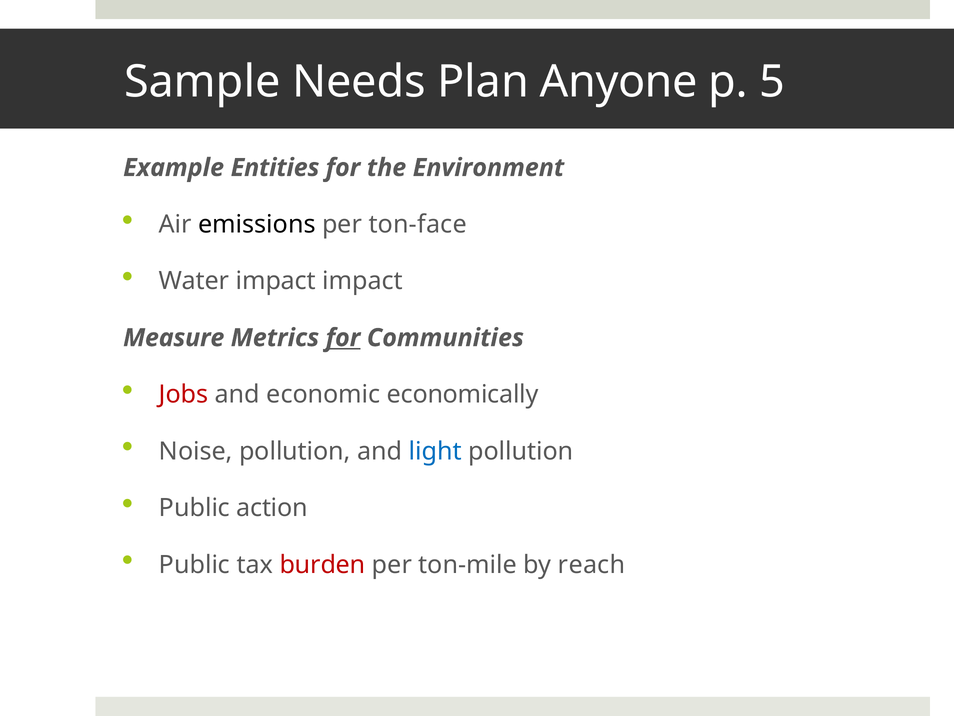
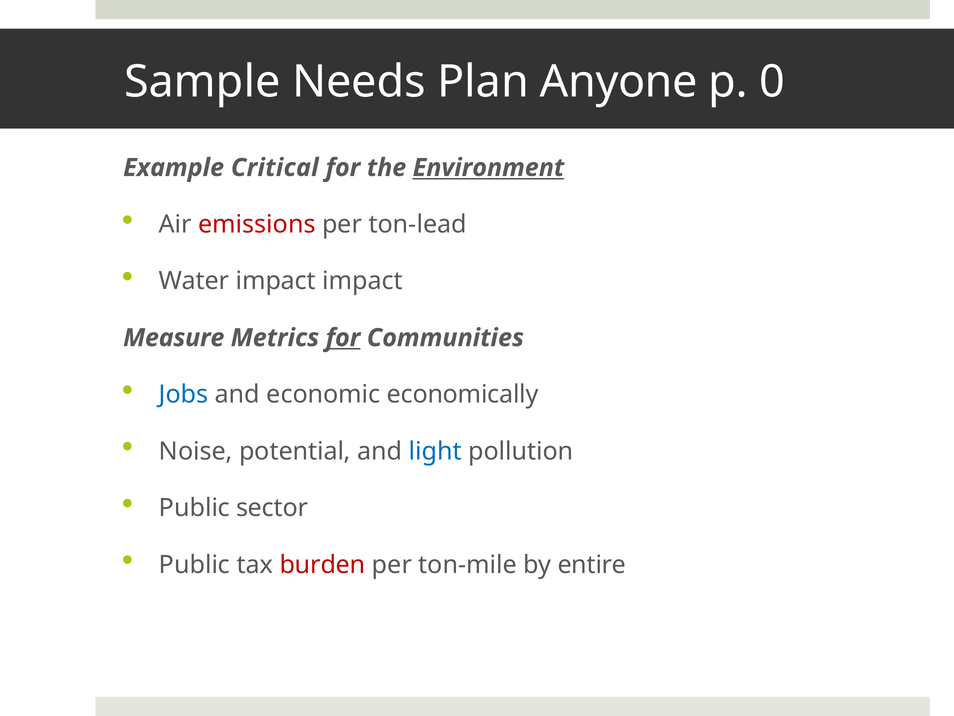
5: 5 -> 0 (772, 82)
Entities: Entities -> Critical (275, 168)
Environment underline: none -> present (488, 168)
emissions colour: black -> red (257, 224)
ton-face: ton-face -> ton-lead (418, 224)
Jobs colour: red -> blue (184, 394)
Noise pollution: pollution -> potential (295, 451)
action: action -> sector (272, 508)
reach: reach -> entire (592, 564)
